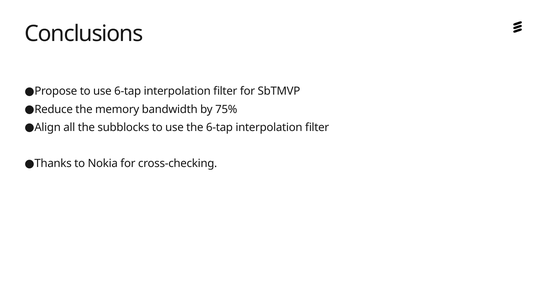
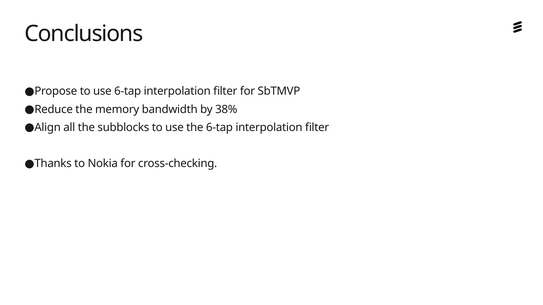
75%: 75% -> 38% (226, 109)
